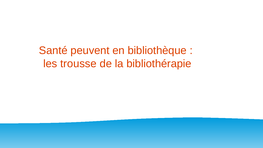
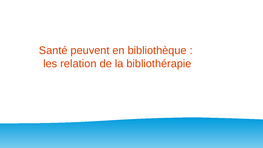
trousse: trousse -> relation (78, 64)
